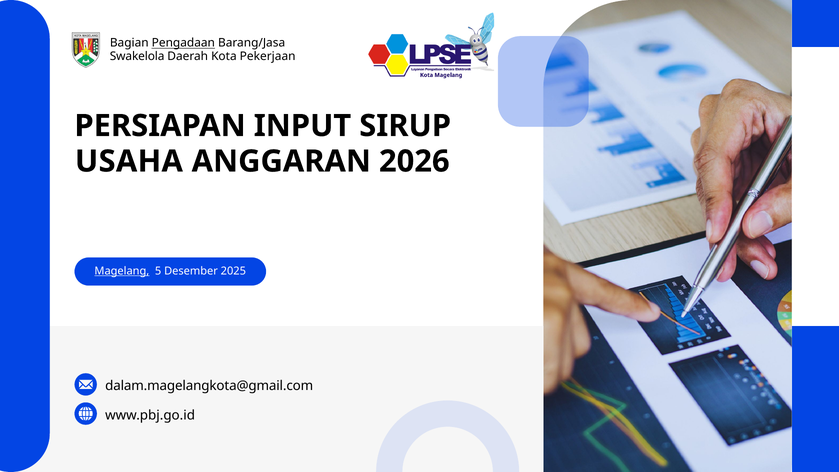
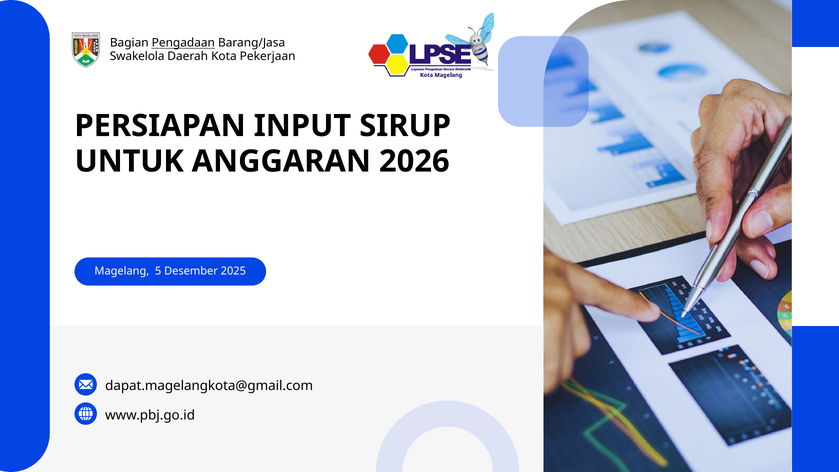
USAHA: USAHA -> UNTUK (129, 161)
Magelang underline: present -> none (122, 271)
dalam.magelangkota@gmail.com: dalam.magelangkota@gmail.com -> dapat.magelangkota@gmail.com (209, 386)
